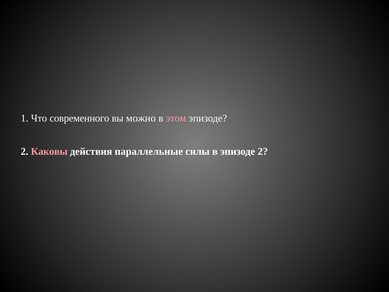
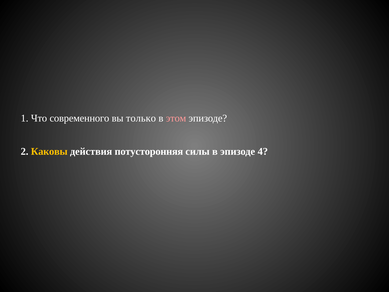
можно: можно -> только (141, 118)
Каковы colour: pink -> yellow (49, 151)
параллельные: параллельные -> потусторонняя (149, 151)
в эпизоде 2: 2 -> 4 (263, 151)
